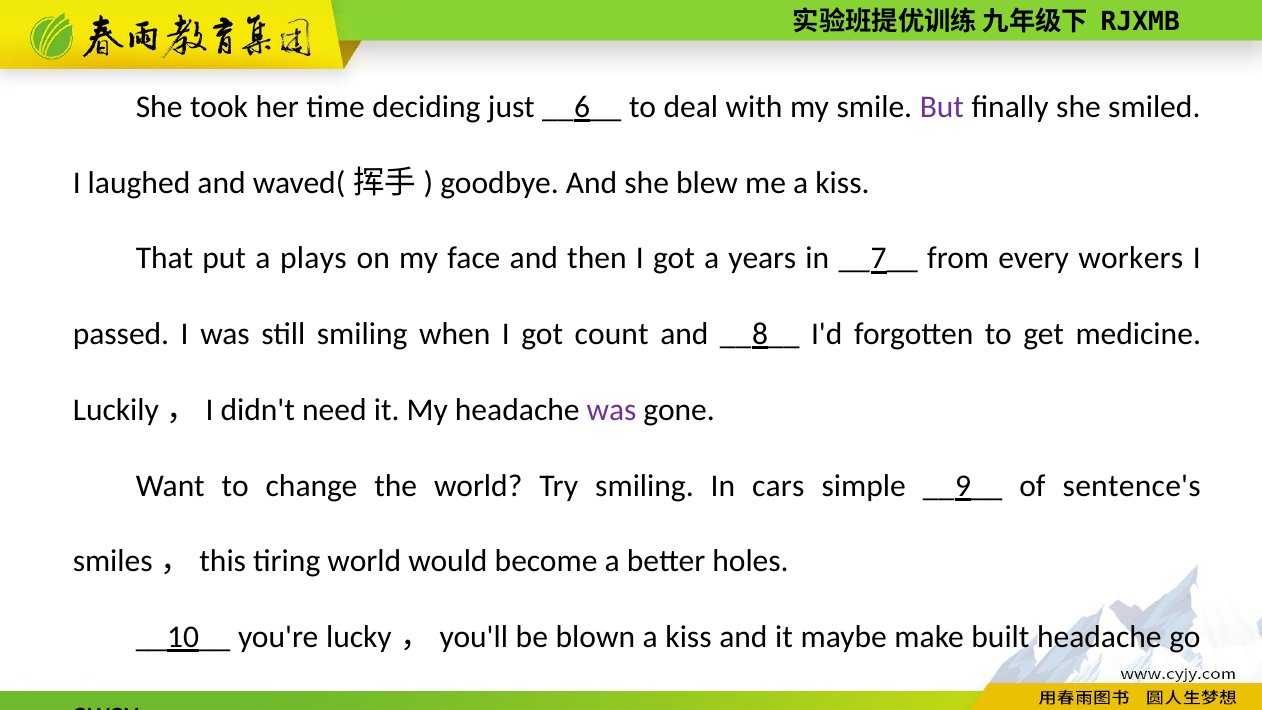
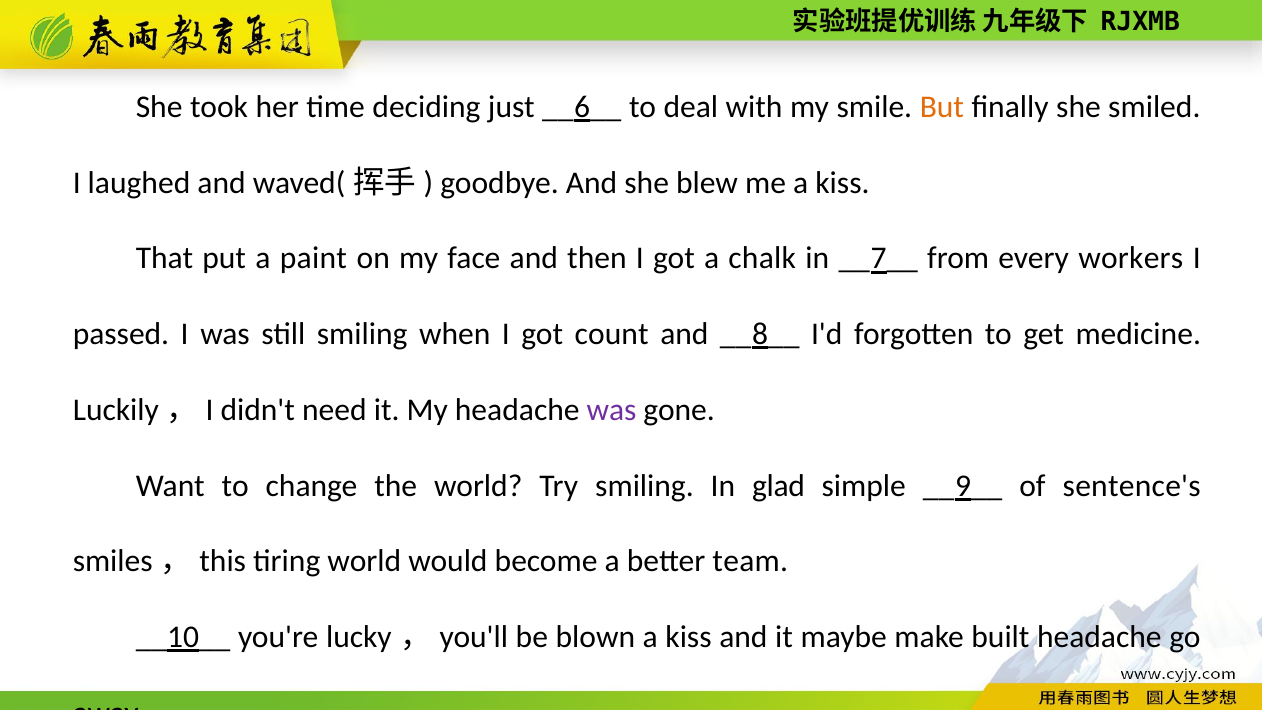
But colour: purple -> orange (942, 107)
plays: plays -> paint (313, 258)
years: years -> chalk (762, 258)
cars: cars -> glad (779, 486)
holes: holes -> team (750, 561)
